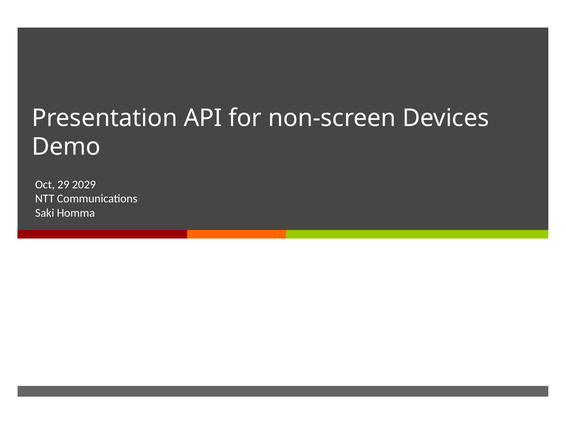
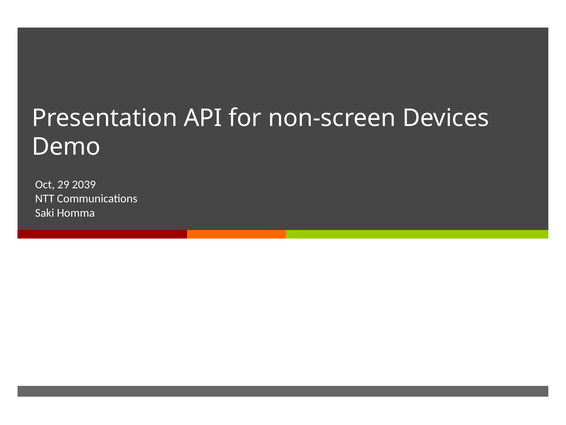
2029: 2029 -> 2039 (84, 184)
